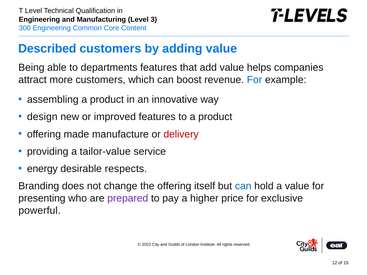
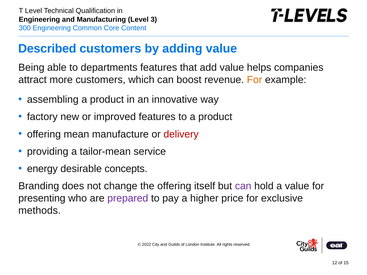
For colour: blue -> orange (255, 80)
design: design -> factory (42, 117)
made: made -> mean (76, 134)
tailor-value: tailor-value -> tailor-mean (105, 152)
respects: respects -> concepts (126, 169)
can colour: blue -> purple (243, 186)
powerful: powerful -> methods (40, 211)
